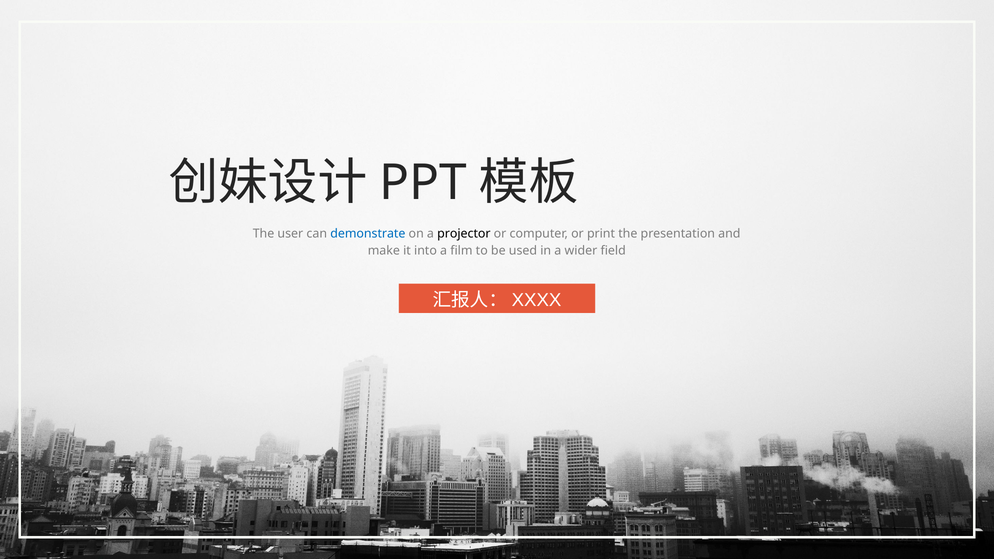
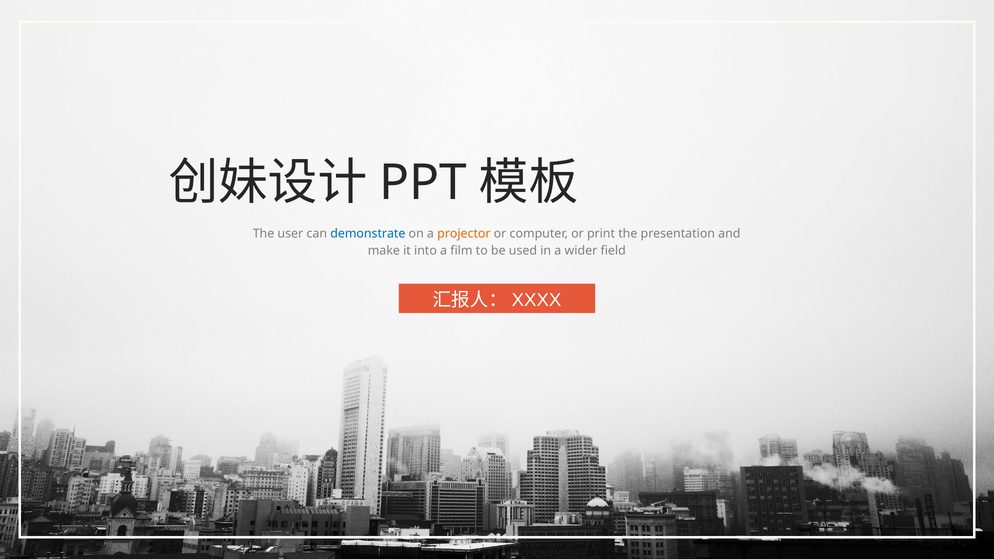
projector colour: black -> orange (464, 234)
